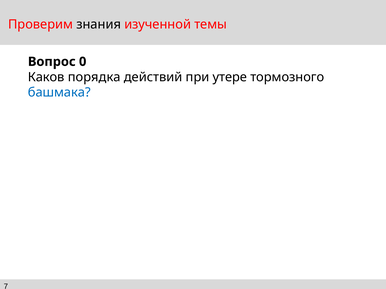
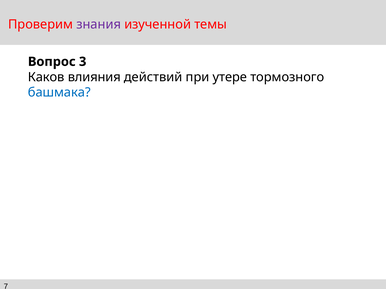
знания colour: black -> purple (99, 24)
0: 0 -> 3 (83, 62)
порядка: порядка -> влияния (94, 77)
